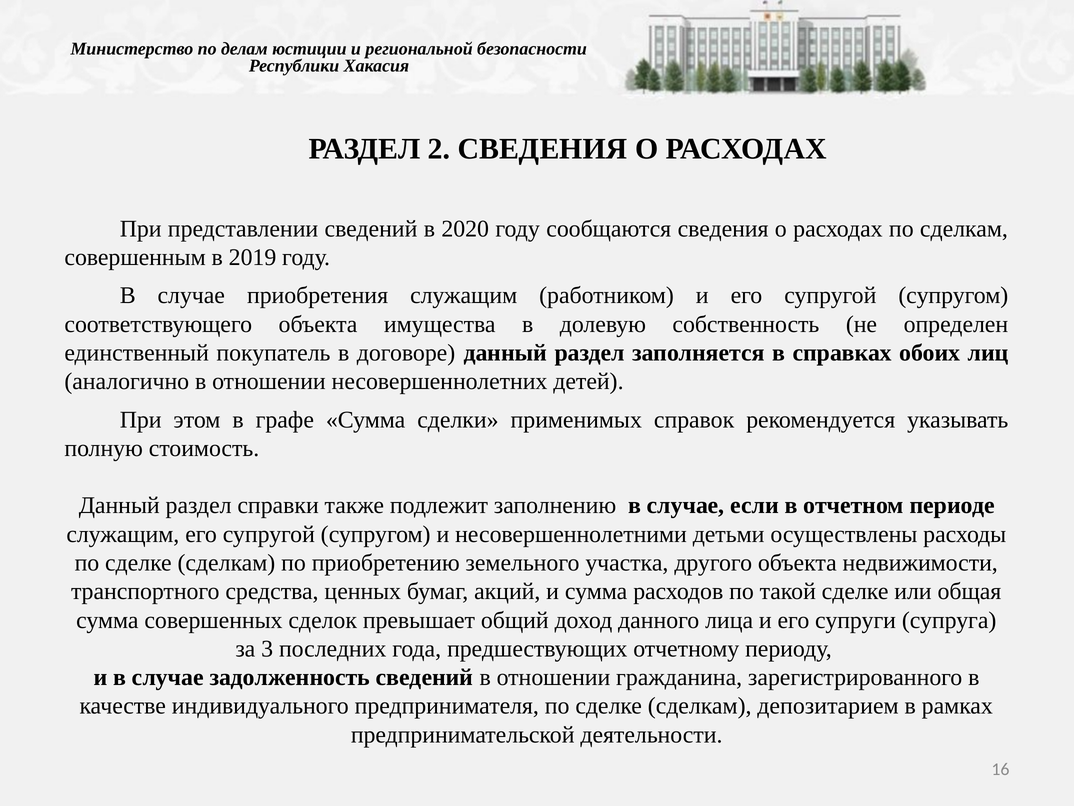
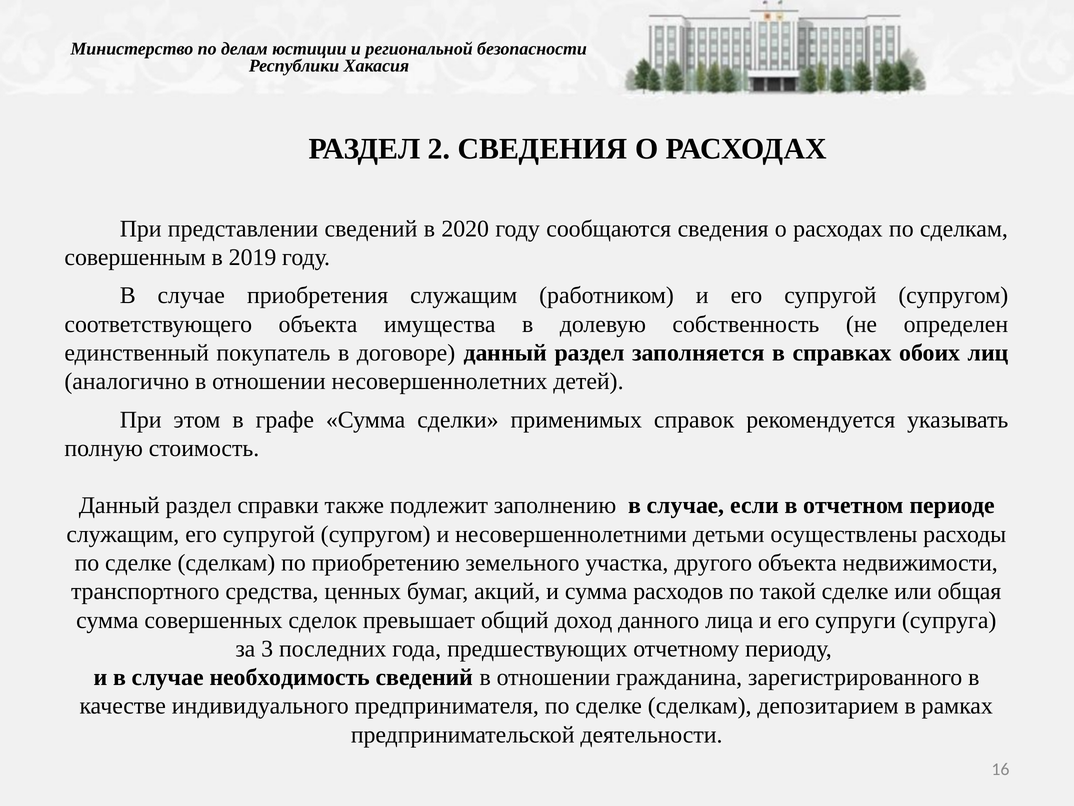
задолженность: задолженность -> необходимость (290, 677)
